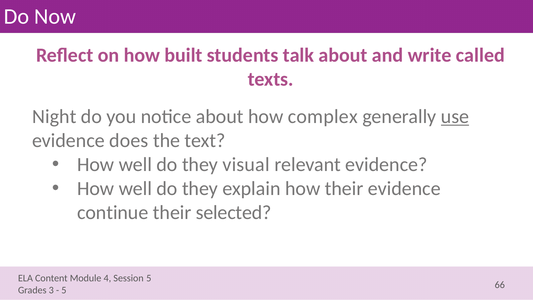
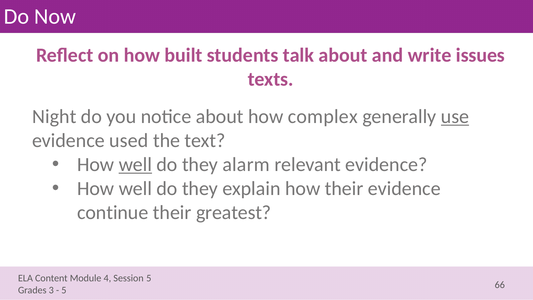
called: called -> issues (480, 55)
does: does -> used (129, 141)
well underline: none -> present (135, 164)
visual: visual -> alarm (246, 164)
selected: selected -> greatest (234, 212)
